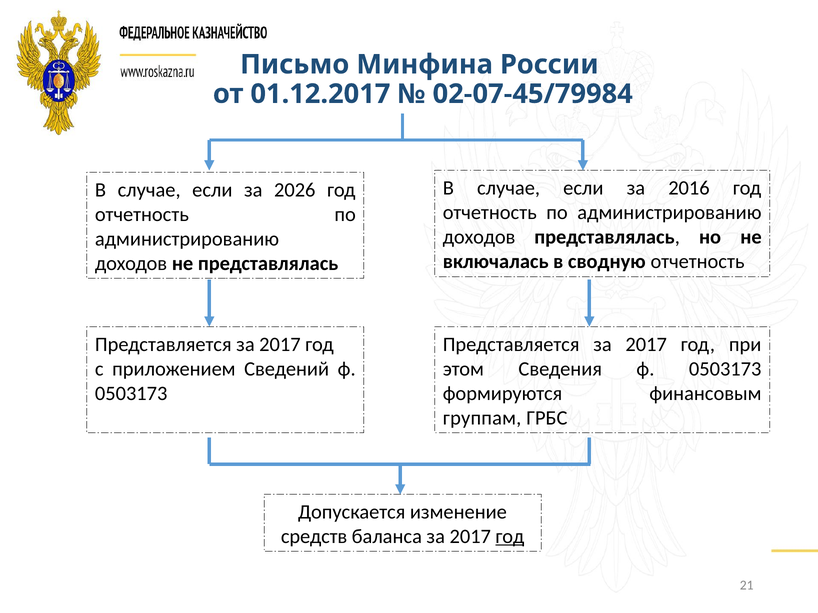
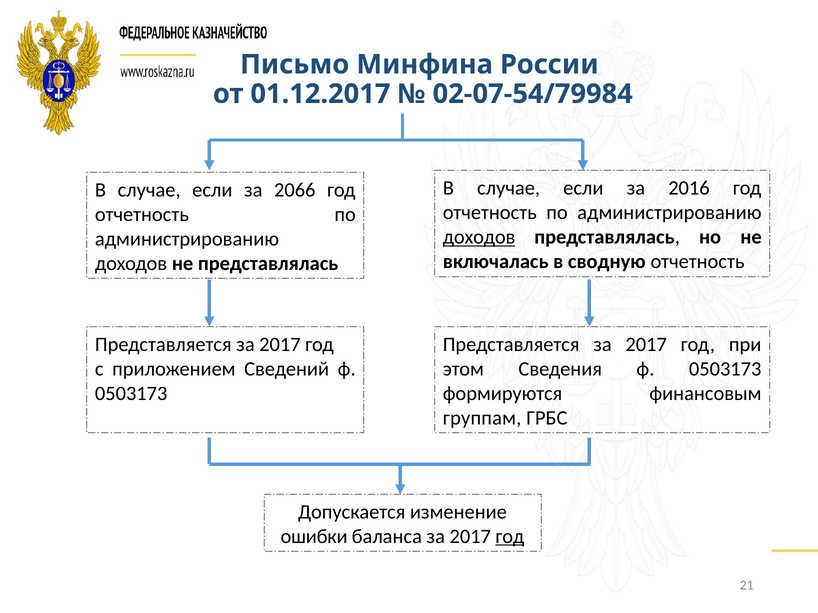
02-07-45/79984: 02-07-45/79984 -> 02-07-54/79984 (533, 94)
2026: 2026 -> 2066 (295, 190)
доходов underline: none -> present (479, 237)
средств: средств -> ошибки (314, 537)
